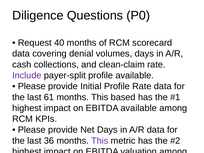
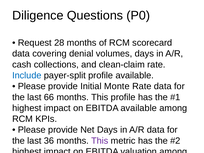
40: 40 -> 28 (59, 43)
Include colour: purple -> blue (27, 75)
Initial Profile: Profile -> Monte (117, 86)
61: 61 -> 66 (49, 97)
This based: based -> profile (123, 97)
